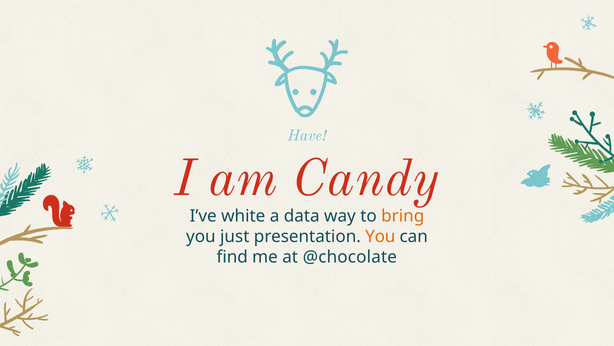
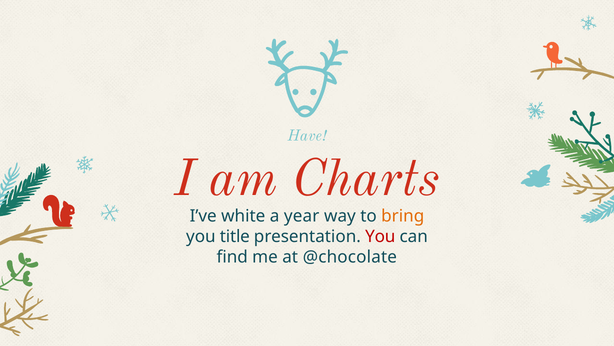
Candy: Candy -> Charts (366, 178)
data: data -> year (302, 216)
just: just -> title (235, 236)
You colour: orange -> red (380, 236)
